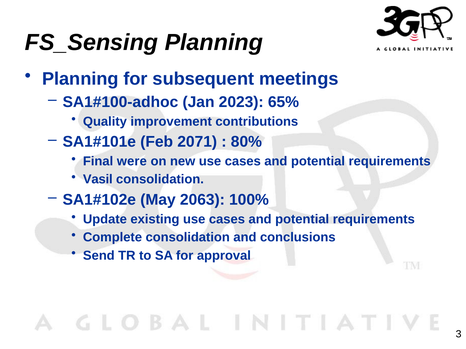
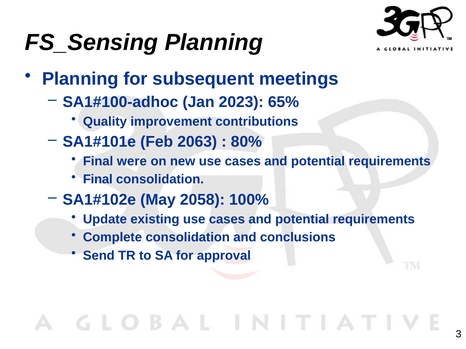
2071: 2071 -> 2063 (197, 142)
Vasil: Vasil -> Final (98, 180)
2063: 2063 -> 2058 (202, 200)
